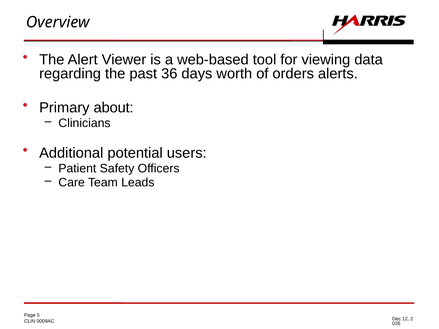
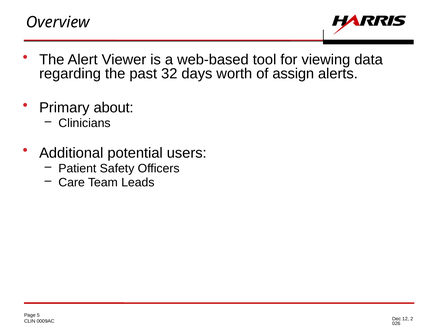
36: 36 -> 32 (169, 74)
orders: orders -> assign (293, 74)
